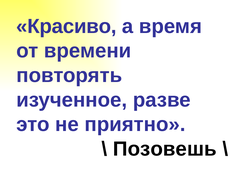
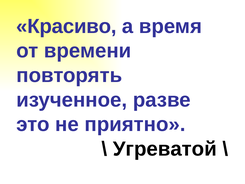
Позовешь: Позовешь -> Угреватой (165, 149)
